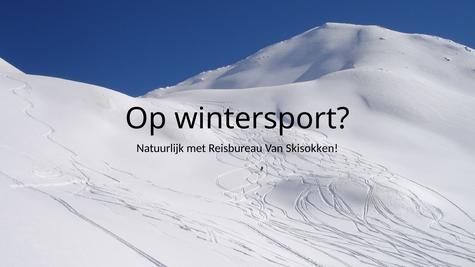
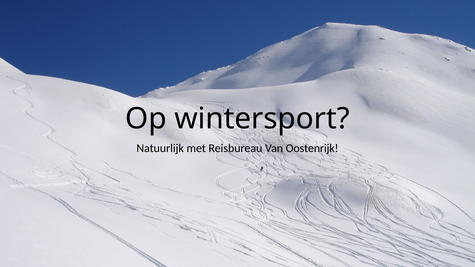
Skisokken: Skisokken -> Oostenrijk (312, 148)
